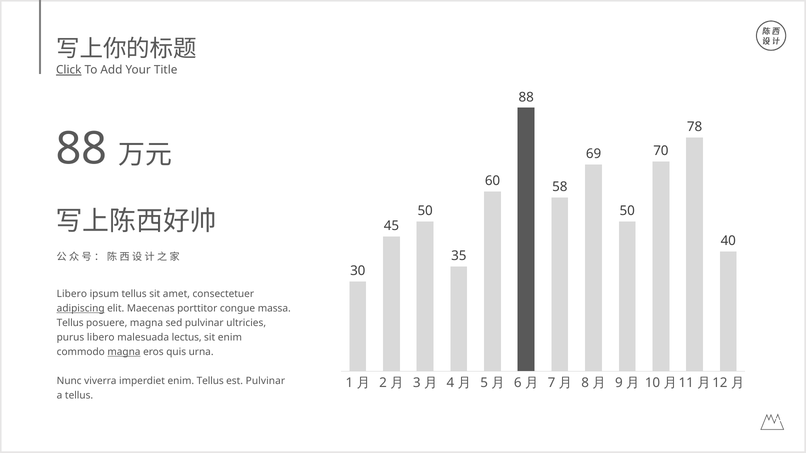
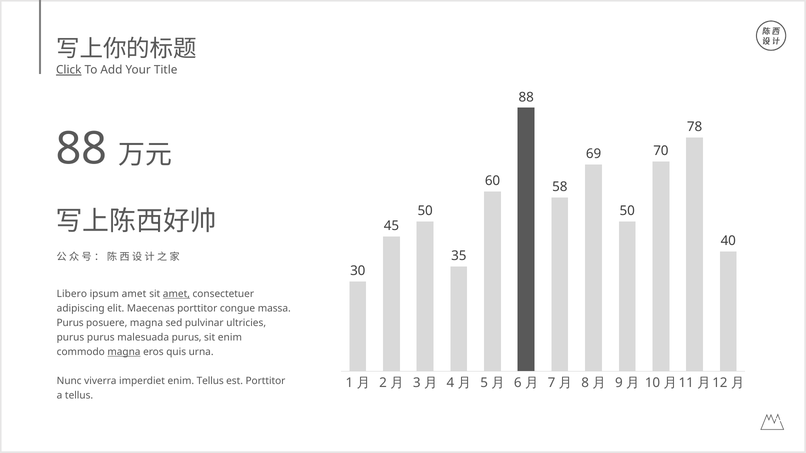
ipsum tellus: tellus -> amet (134, 294)
amet underline: none -> present (176, 294)
adipiscing underline: present -> none (81, 309)
Tellus: Tellus -> Purus (70, 323)
purus libero: libero -> purus (101, 338)
malesuada lectus: lectus -> purus (187, 338)
est Pulvinar: Pulvinar -> Porttitor (265, 381)
